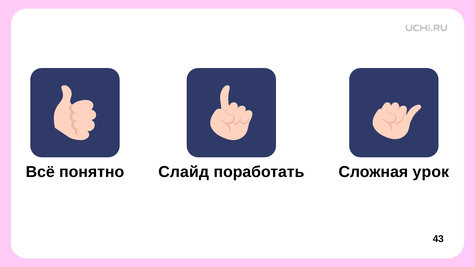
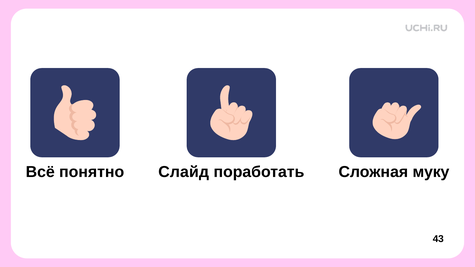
урок: урок -> муку (431, 172)
